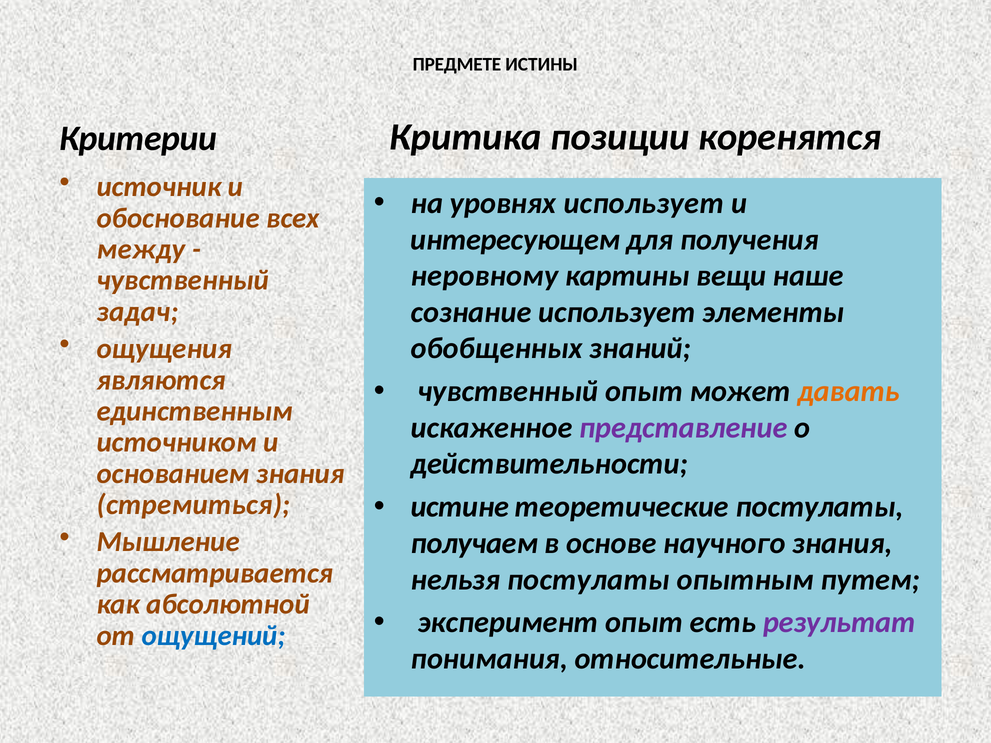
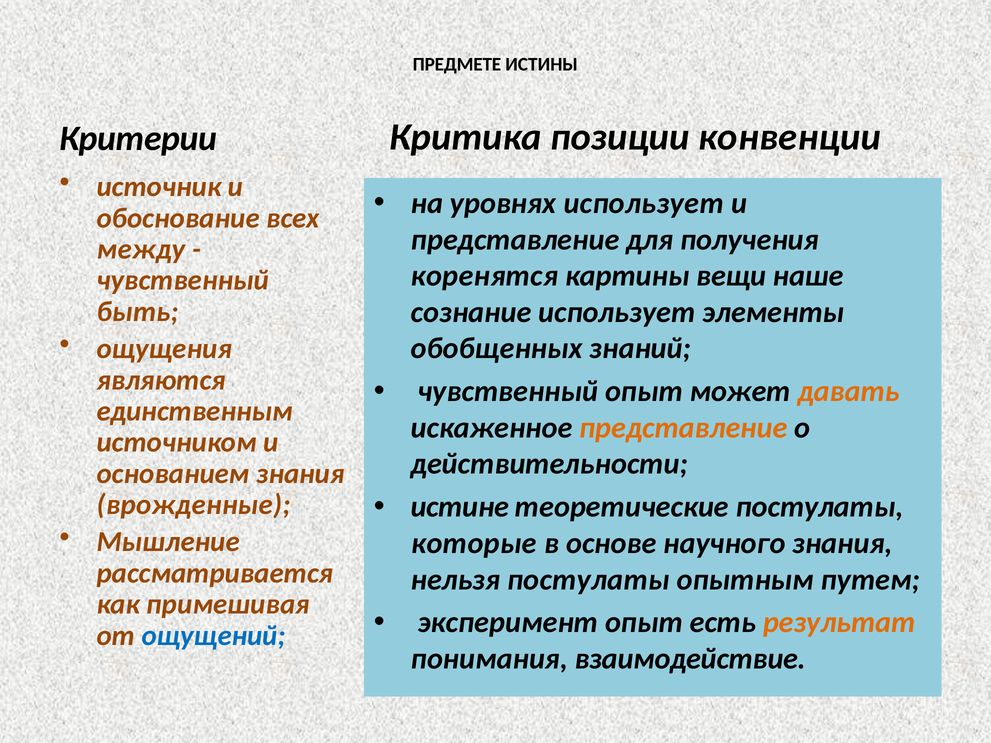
коренятся: коренятся -> конвенции (790, 137)
интересующем: интересующем -> представление (515, 240)
неровному: неровному -> коренятся (485, 276)
задач: задач -> быть (138, 312)
представление colour: purple -> orange (683, 428)
стремиться: стремиться -> врожденные (194, 505)
получаем: получаем -> которые (474, 543)
абсолютной: абсолютной -> примешивая (228, 605)
результат colour: purple -> orange (839, 623)
относительные: относительные -> взаимодействие (690, 659)
